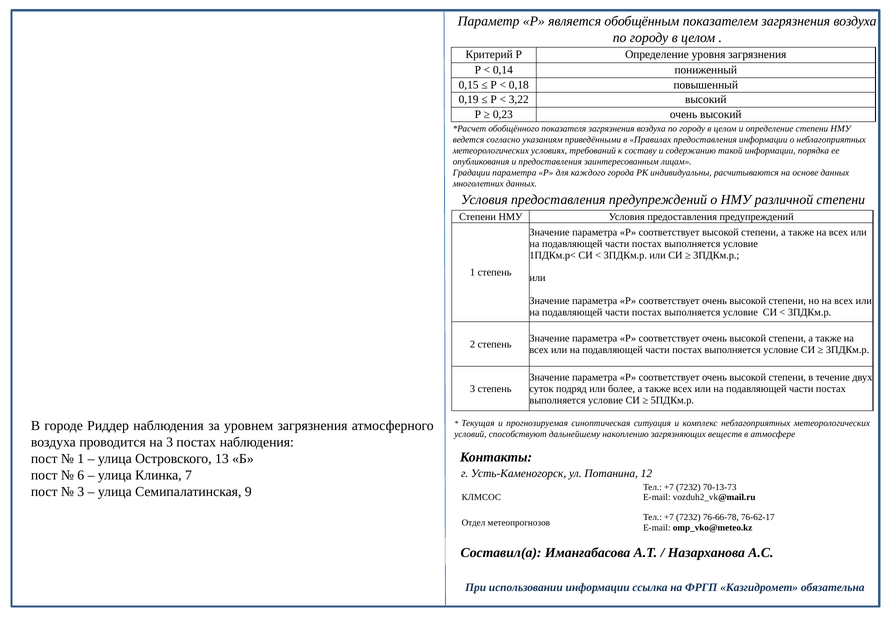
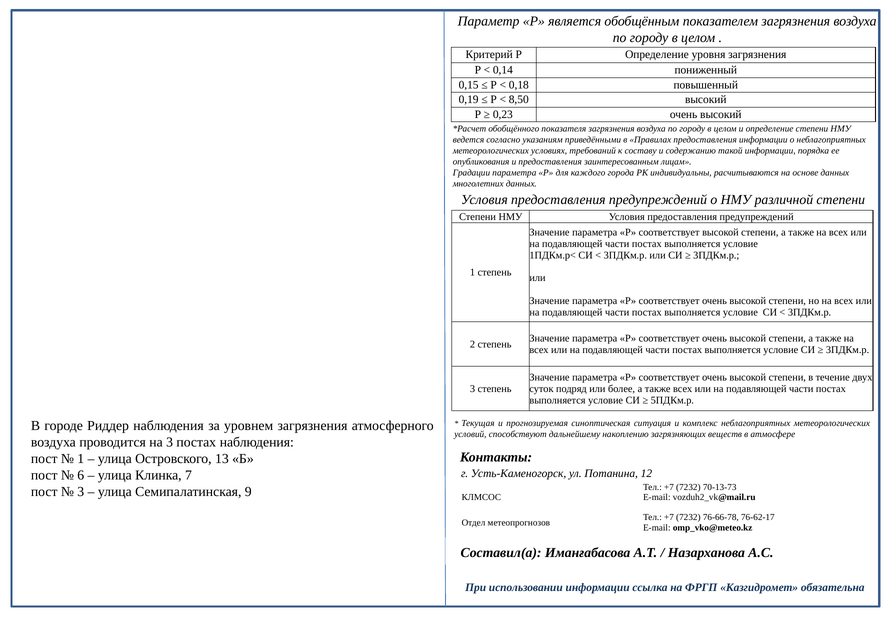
3,22: 3,22 -> 8,50 (519, 100)
